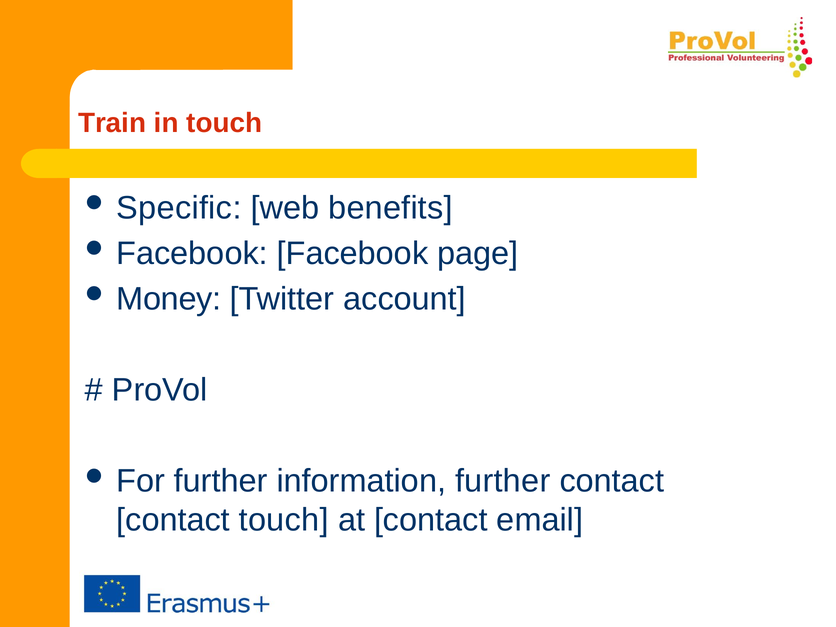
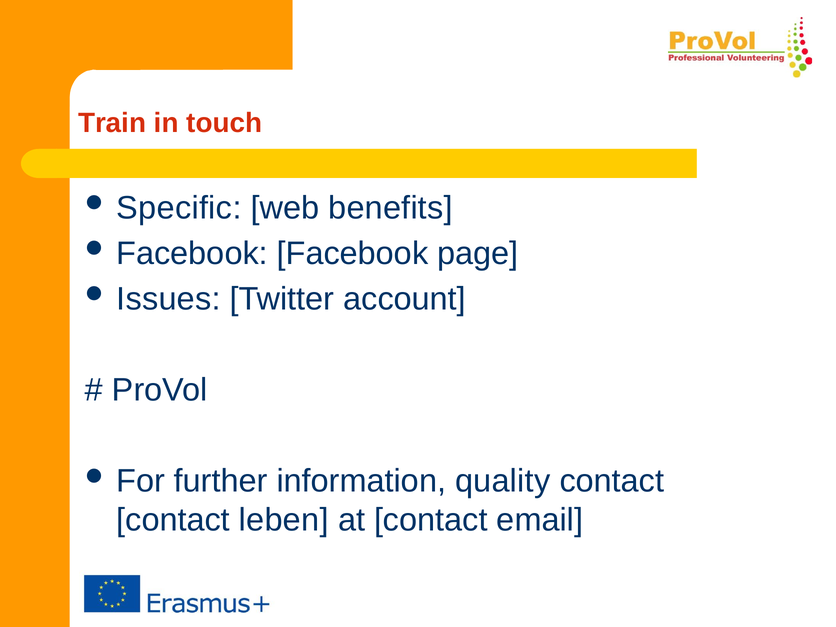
Money: Money -> Issues (168, 299)
information further: further -> quality (503, 481)
contact touch: touch -> leben (284, 520)
